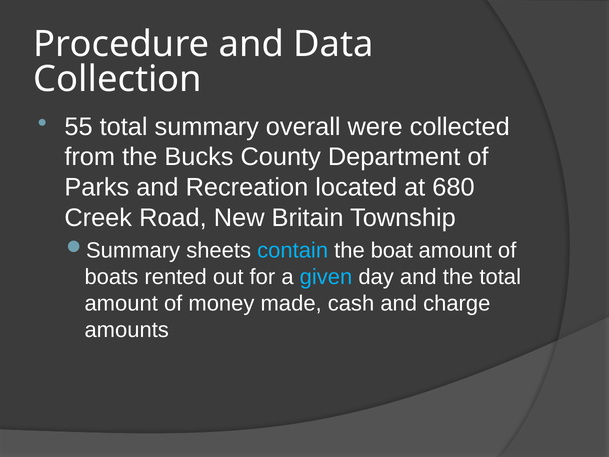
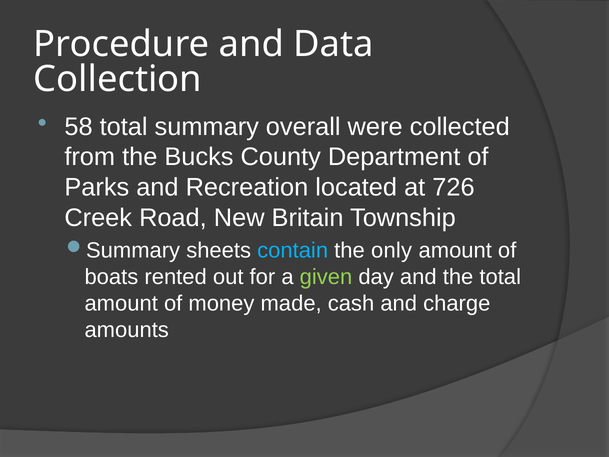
55: 55 -> 58 (79, 127)
680: 680 -> 726 (453, 187)
boat: boat -> only (392, 250)
given colour: light blue -> light green (326, 277)
